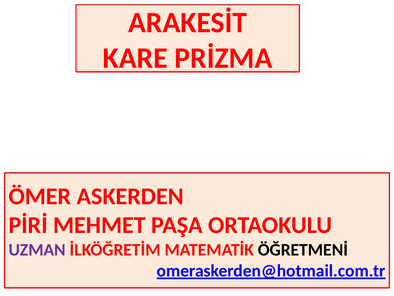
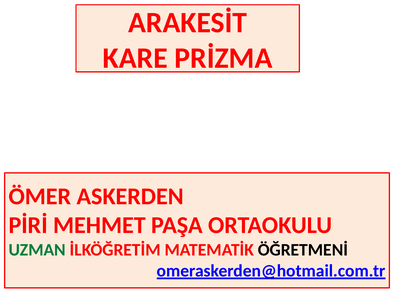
UZMAN colour: purple -> green (37, 249)
